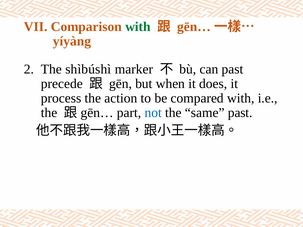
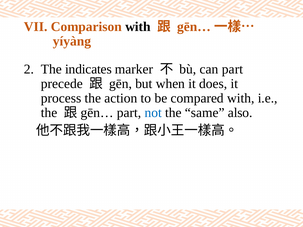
with colour: green -> black (138, 27)
shìbúshì: shìbúshì -> indicates (88, 69)
can past: past -> part (232, 69)
same past: past -> also (240, 113)
